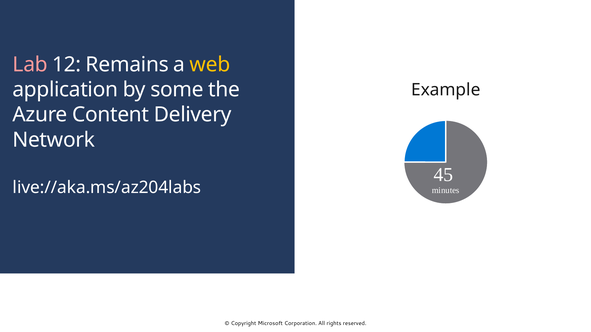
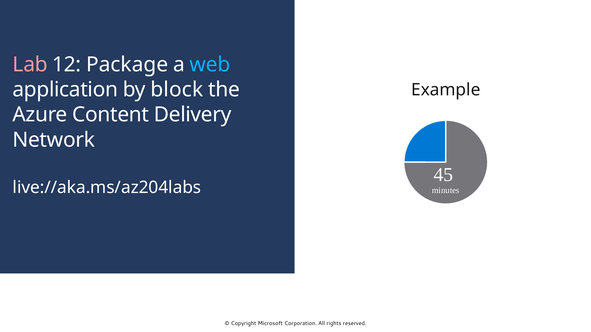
Remains: Remains -> Package (127, 65)
web colour: yellow -> light blue (210, 65)
some: some -> block (177, 90)
